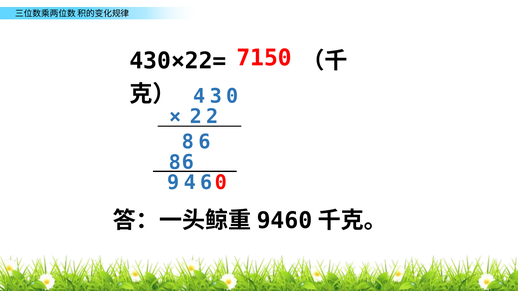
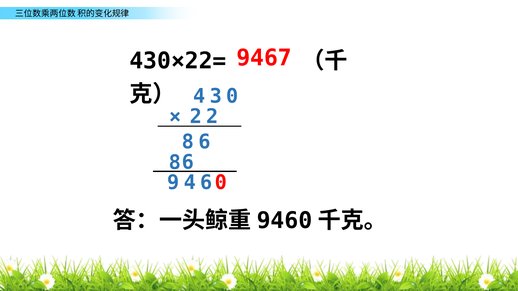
7150: 7150 -> 9467 (264, 58)
